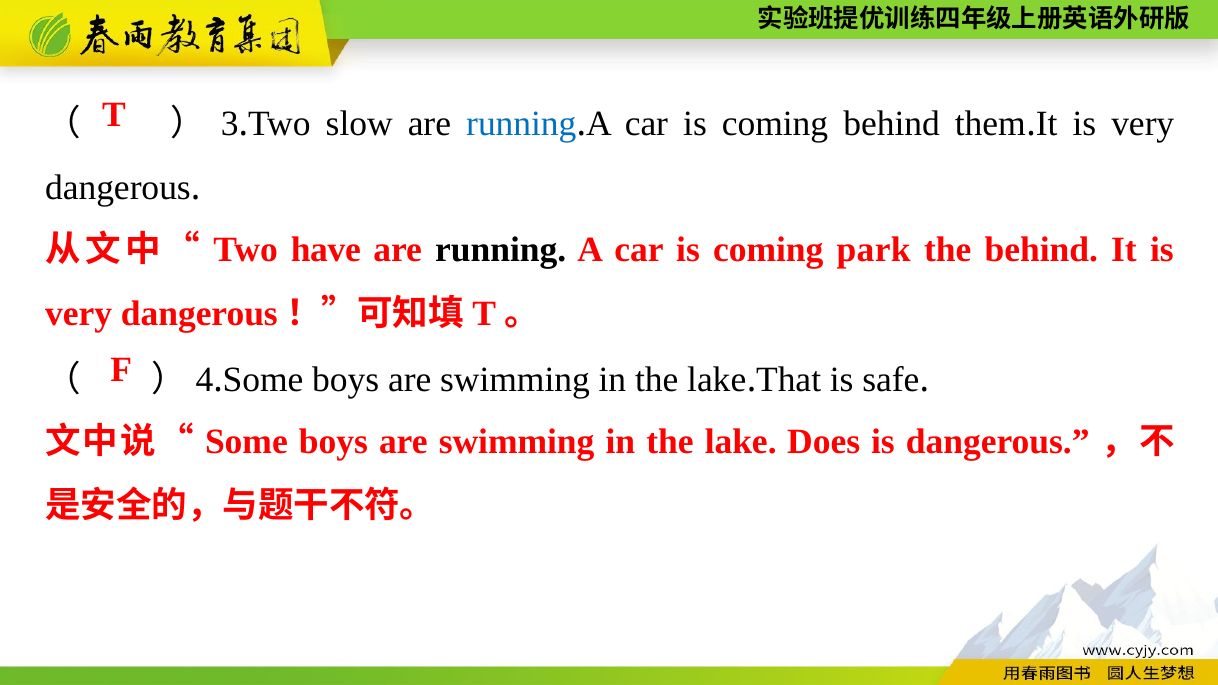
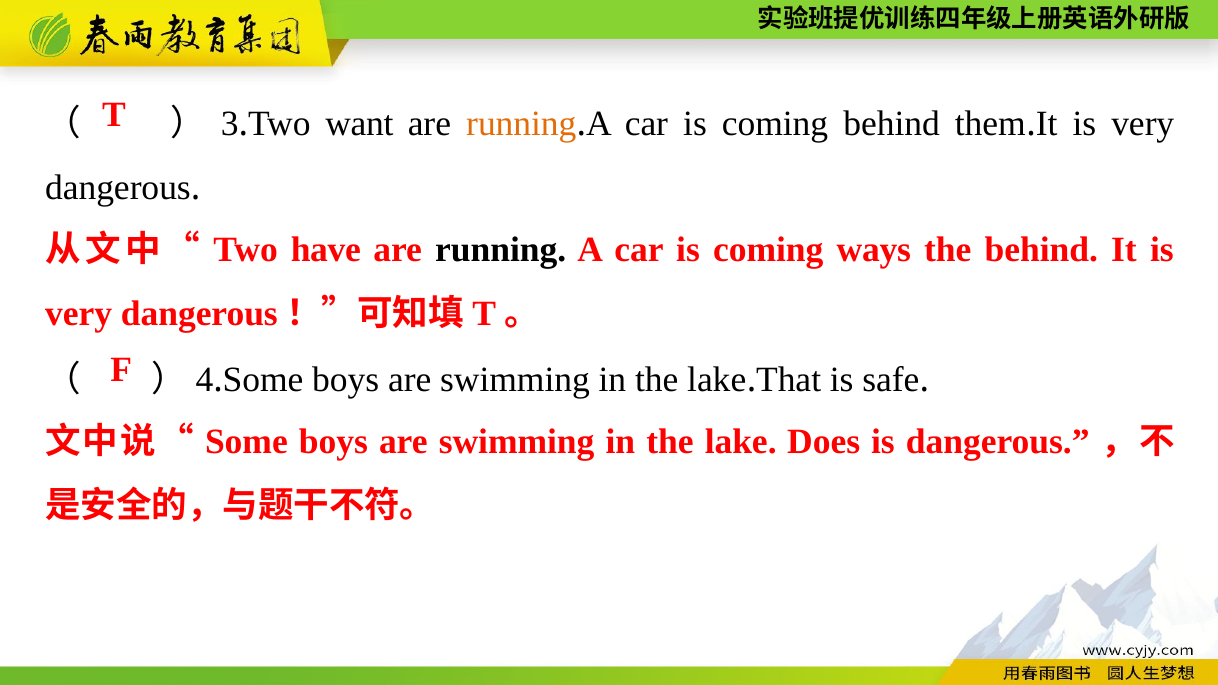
slow: slow -> want (359, 124)
running colour: blue -> orange (521, 124)
park: park -> ways (874, 250)
